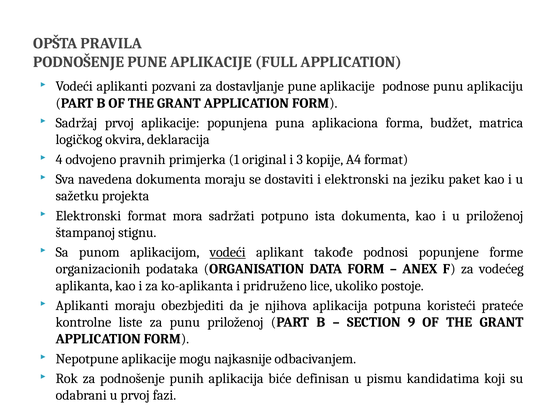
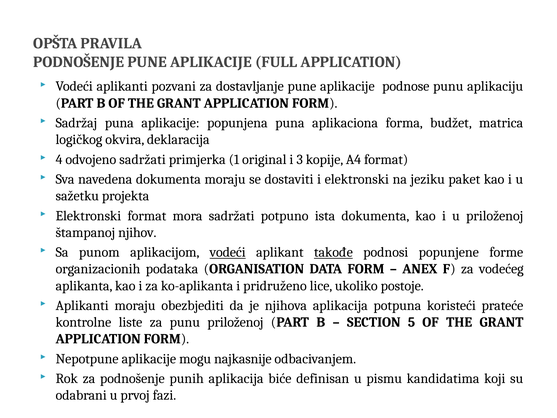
Sadržaj prvoj: prvoj -> puna (119, 123)
odvojeno pravnih: pravnih -> sadržati (142, 159)
stignu: stignu -> njihov (137, 232)
takođe underline: none -> present (333, 252)
9: 9 -> 5 (412, 322)
